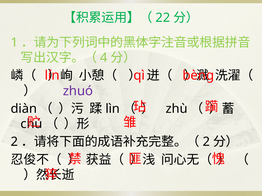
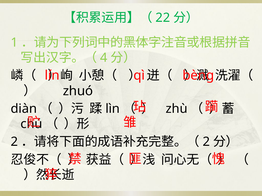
zhuó colour: purple -> black (78, 91)
